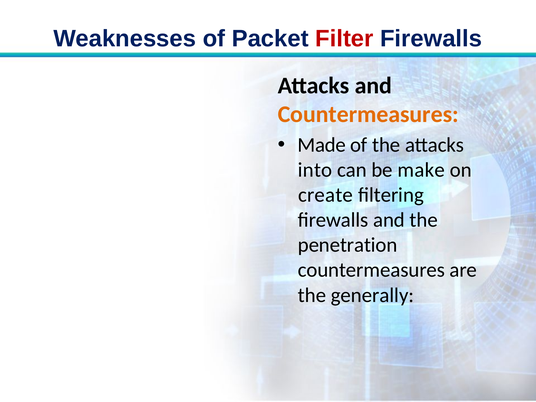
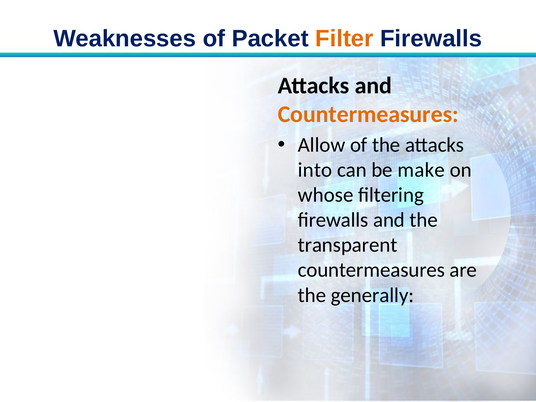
Filter colour: red -> orange (344, 39)
Made: Made -> Allow (322, 145)
create: create -> whose (326, 195)
penetration: penetration -> transparent (348, 245)
